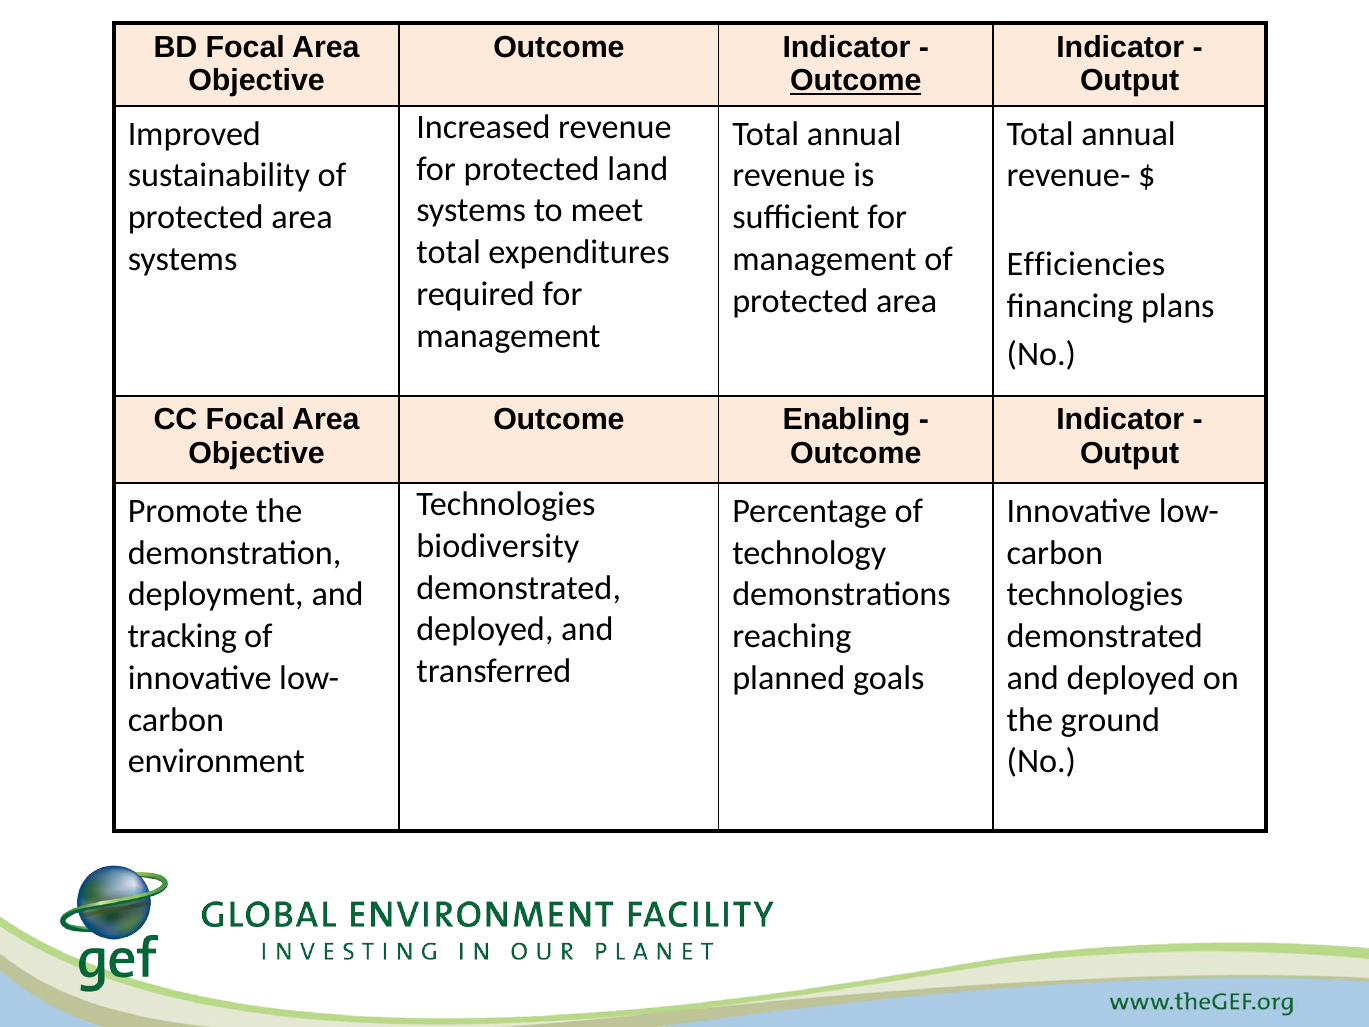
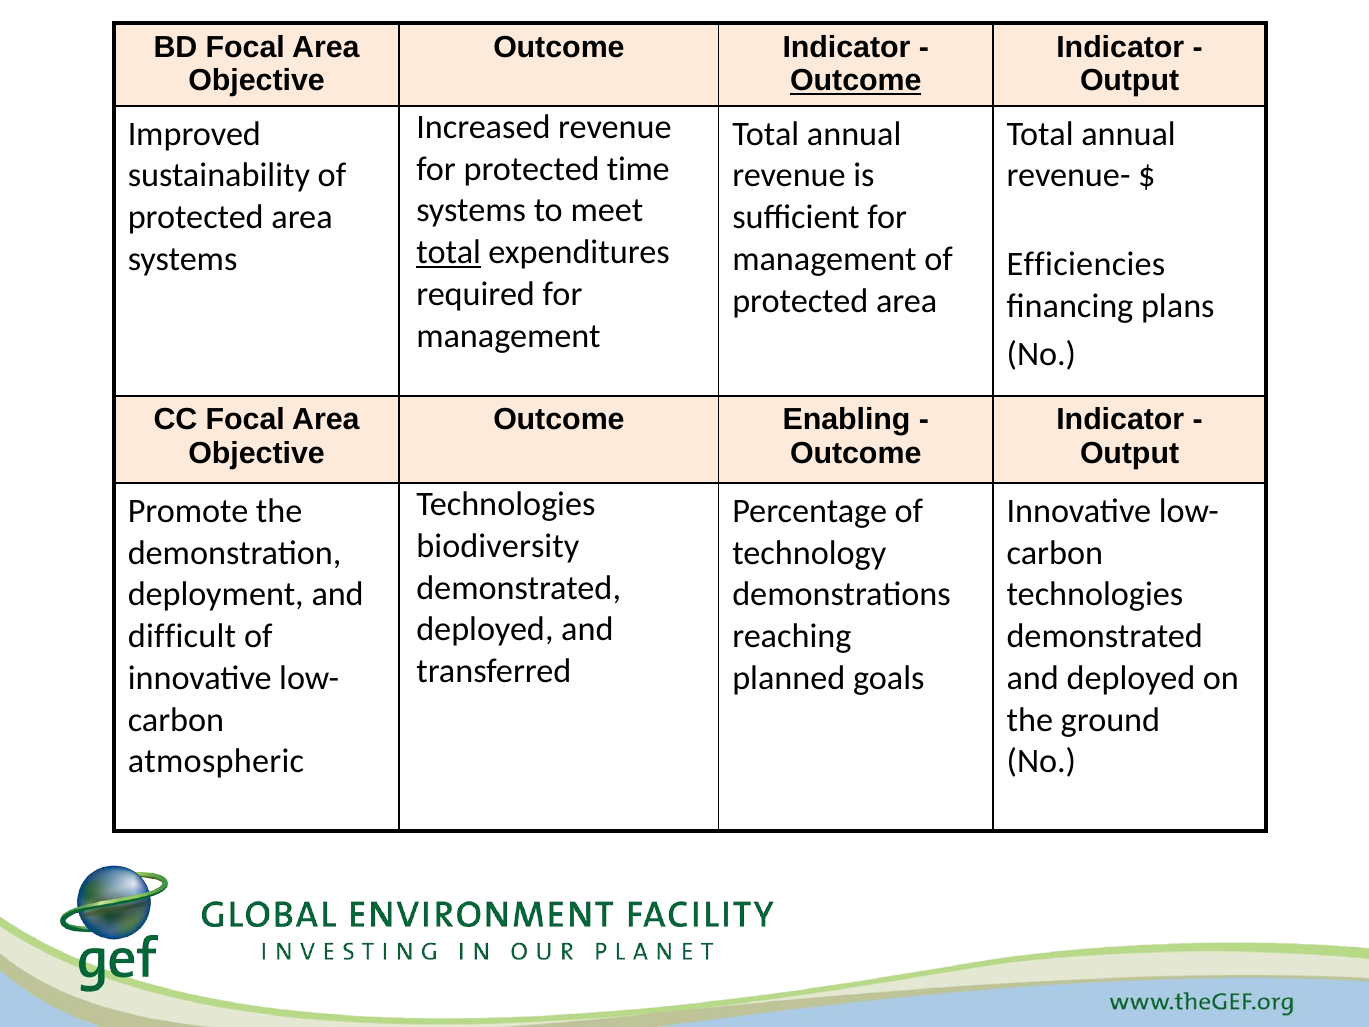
land: land -> time (638, 169)
total underline: none -> present (449, 252)
tracking: tracking -> difficult (182, 636)
environment: environment -> atmospheric (216, 761)
